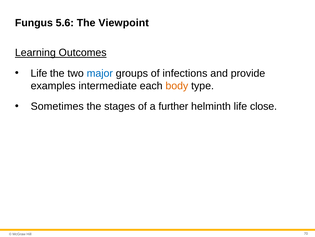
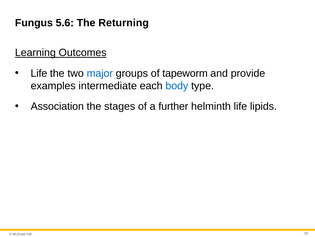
Viewpoint: Viewpoint -> Returning (124, 23)
infections: infections -> tapeworm (185, 73)
body colour: orange -> blue (177, 86)
Sometimes: Sometimes -> Association (57, 106)
close: close -> lipids (263, 106)
